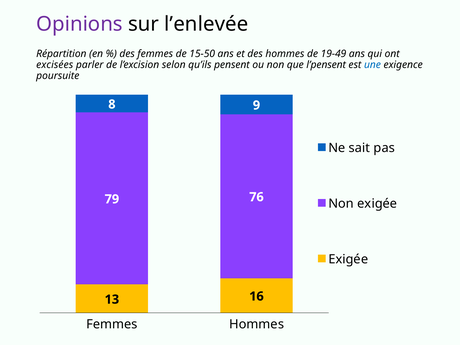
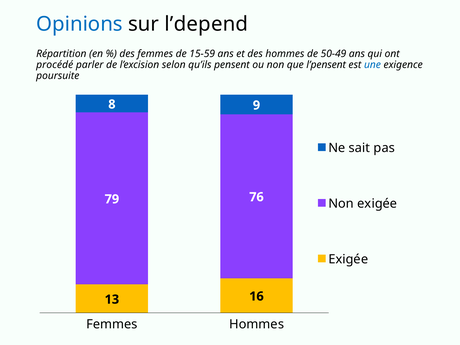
Opinions colour: purple -> blue (79, 24)
l’enlevée: l’enlevée -> l’depend (206, 24)
15-50: 15-50 -> 15-59 (202, 54)
19-49: 19-49 -> 50-49 (333, 54)
excisées: excisées -> procédé (55, 65)
